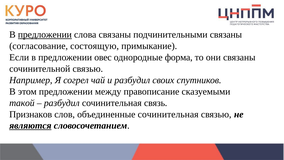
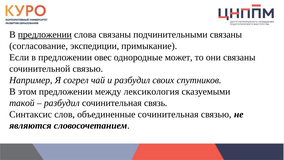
состоящую: состоящую -> экспедиции (95, 46)
форма: форма -> может (179, 57)
правописание: правописание -> лексикология (151, 91)
Признаков: Признаков -> Синтаксис (31, 114)
являются underline: present -> none (30, 125)
